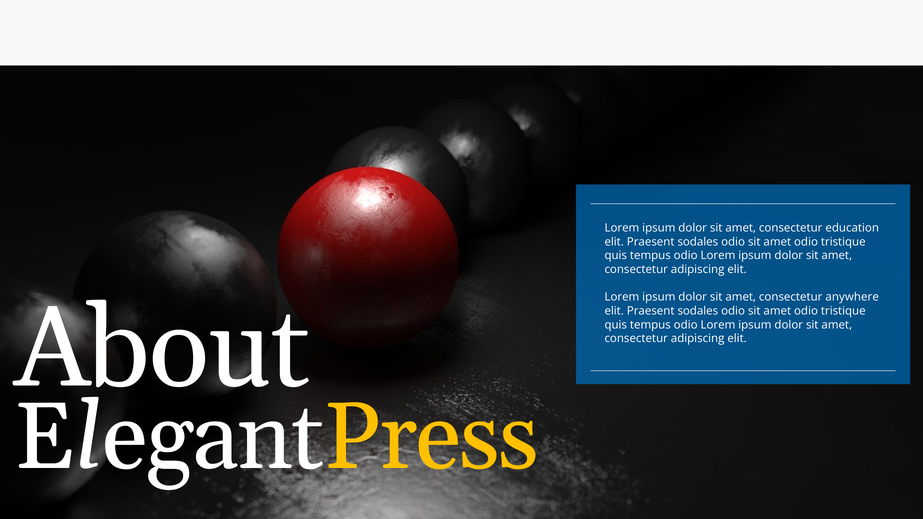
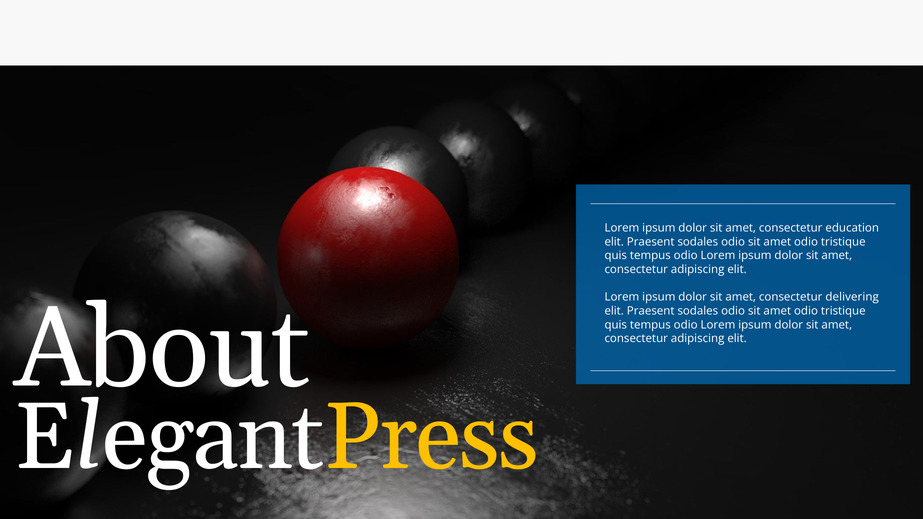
anywhere: anywhere -> delivering (852, 297)
